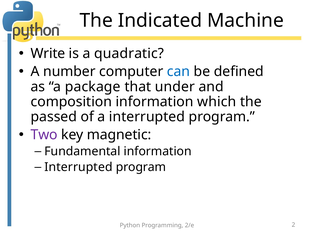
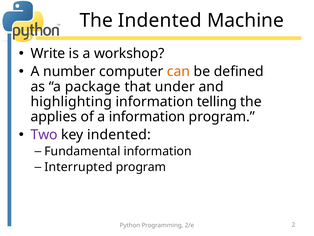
The Indicated: Indicated -> Indented (160, 20)
quadratic: quadratic -> workshop (129, 54)
can colour: blue -> orange (178, 71)
composition: composition -> highlighting (71, 102)
which: which -> telling (217, 102)
passed: passed -> applies (54, 117)
a interrupted: interrupted -> information (147, 117)
key magnetic: magnetic -> indented (119, 135)
